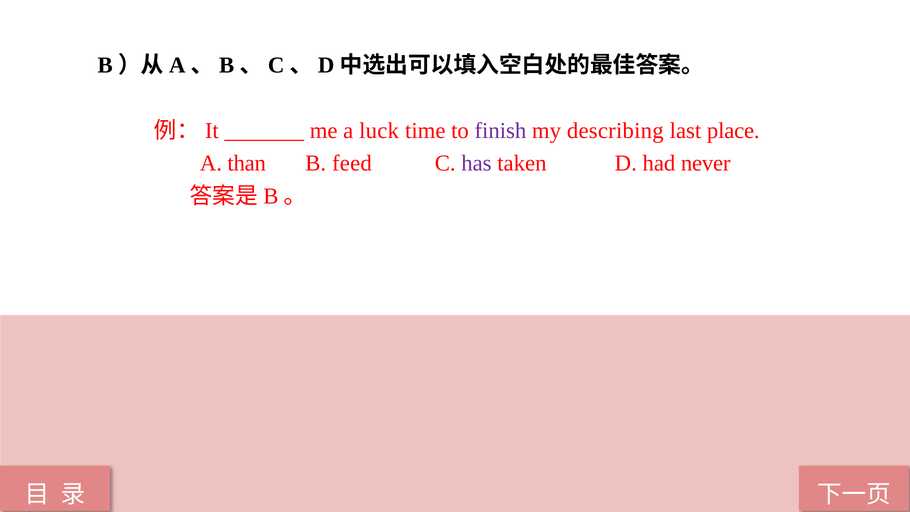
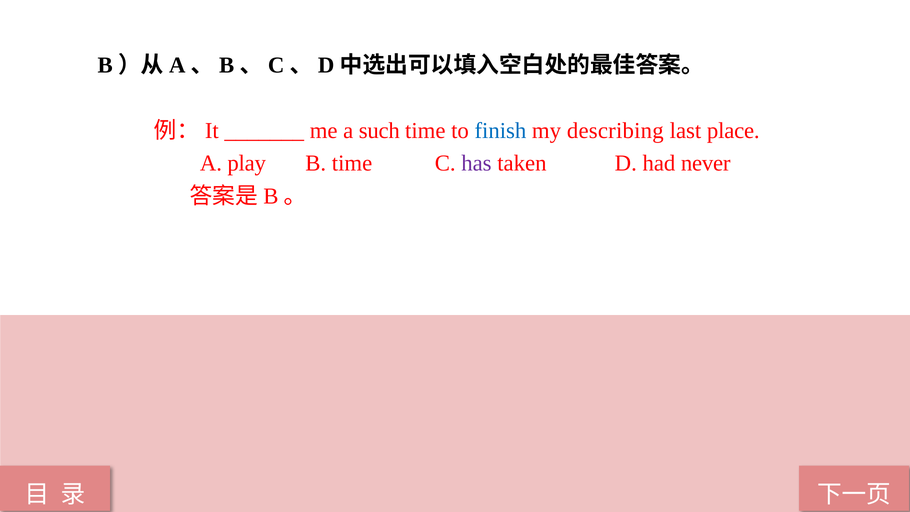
luck: luck -> such (379, 131)
finish colour: purple -> blue (500, 131)
than: than -> play (247, 163)
B feed: feed -> time (352, 163)
